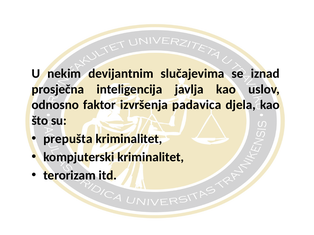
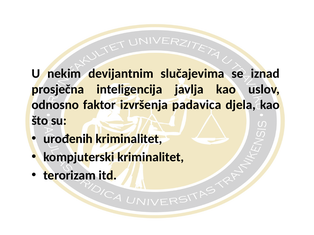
prepušta: prepušta -> urođenih (68, 139)
